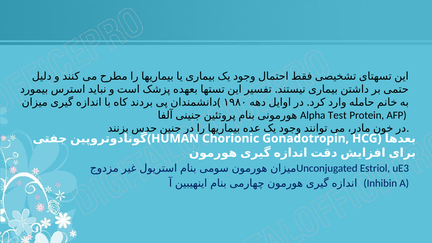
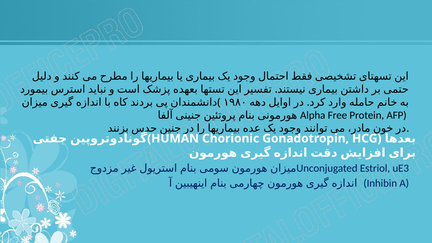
Test: Test -> Free (337, 115)
